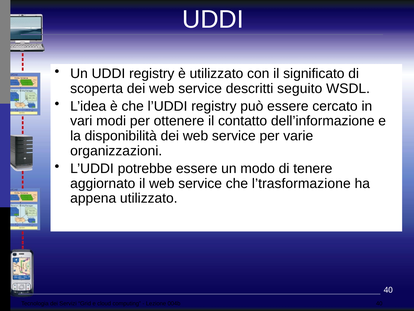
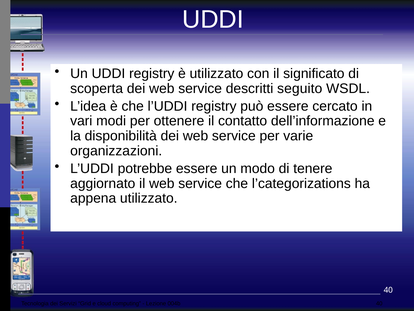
l’trasformazione: l’trasformazione -> l’categorizations (301, 183)
